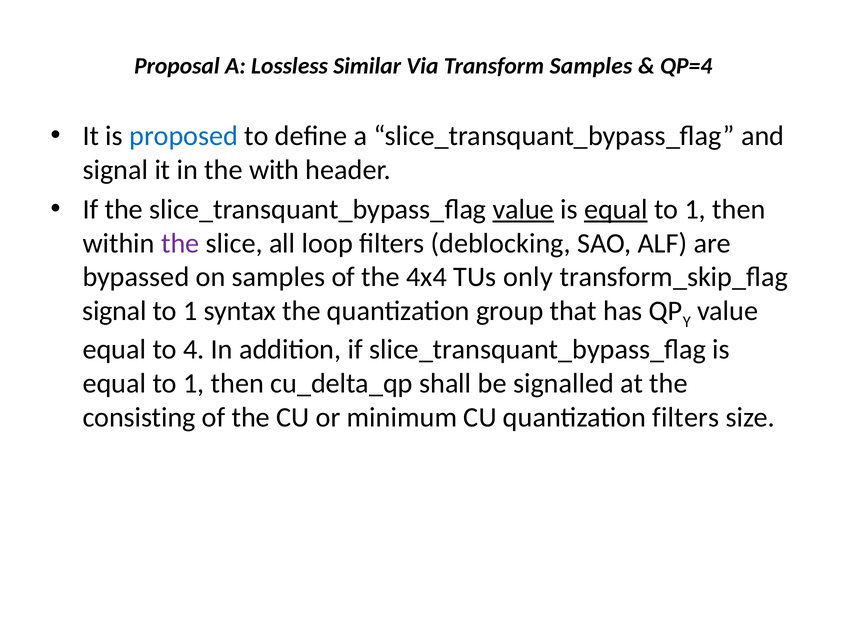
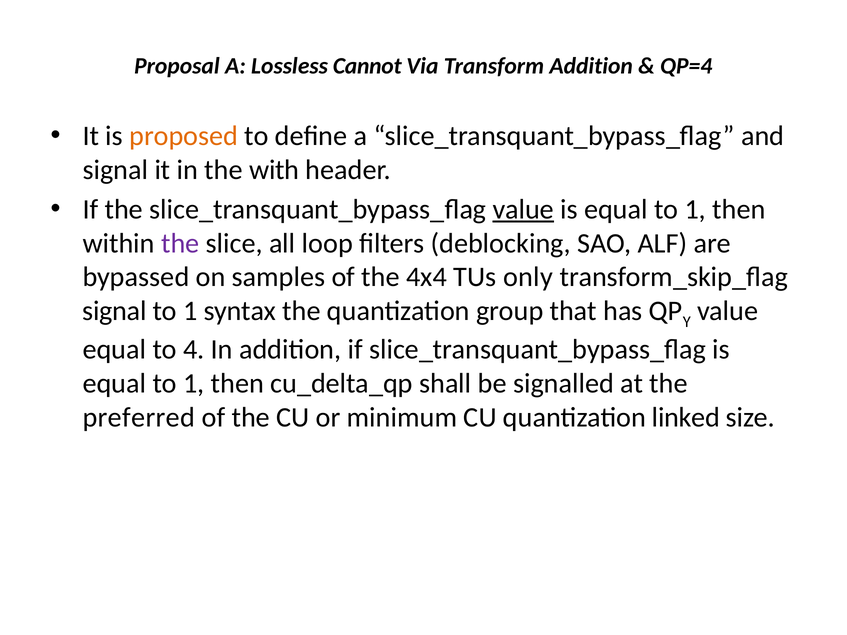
Similar: Similar -> Cannot (367, 66)
Transform Samples: Samples -> Addition (591, 66)
proposed colour: blue -> orange (184, 136)
equal underline: present -> none (616, 209)
consisting: consisting -> preferred (139, 417)
quantization filters: filters -> linked (686, 417)
